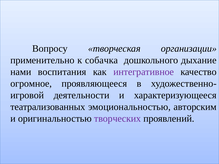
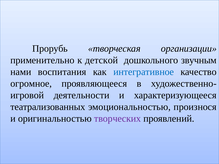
Вопросу: Вопросу -> Прорубь (50, 49)
собачка: собачка -> детской (102, 60)
дыхание: дыхание -> звучным (199, 60)
интегративное colour: purple -> blue (144, 72)
авторским: авторским -> произнося (195, 107)
